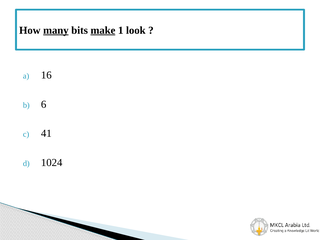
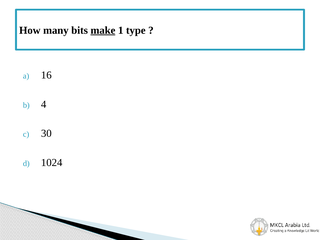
many underline: present -> none (56, 30)
look: look -> type (136, 30)
6: 6 -> 4 (44, 104)
41: 41 -> 30 (46, 133)
